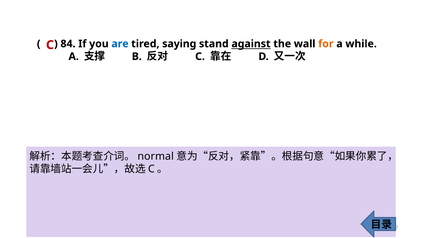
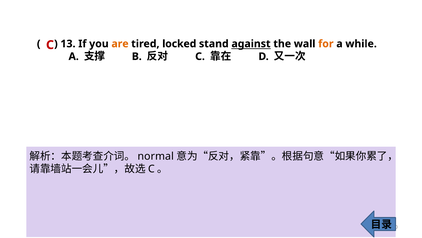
84: 84 -> 13 (68, 44)
are colour: blue -> orange (120, 44)
saying: saying -> locked (179, 44)
